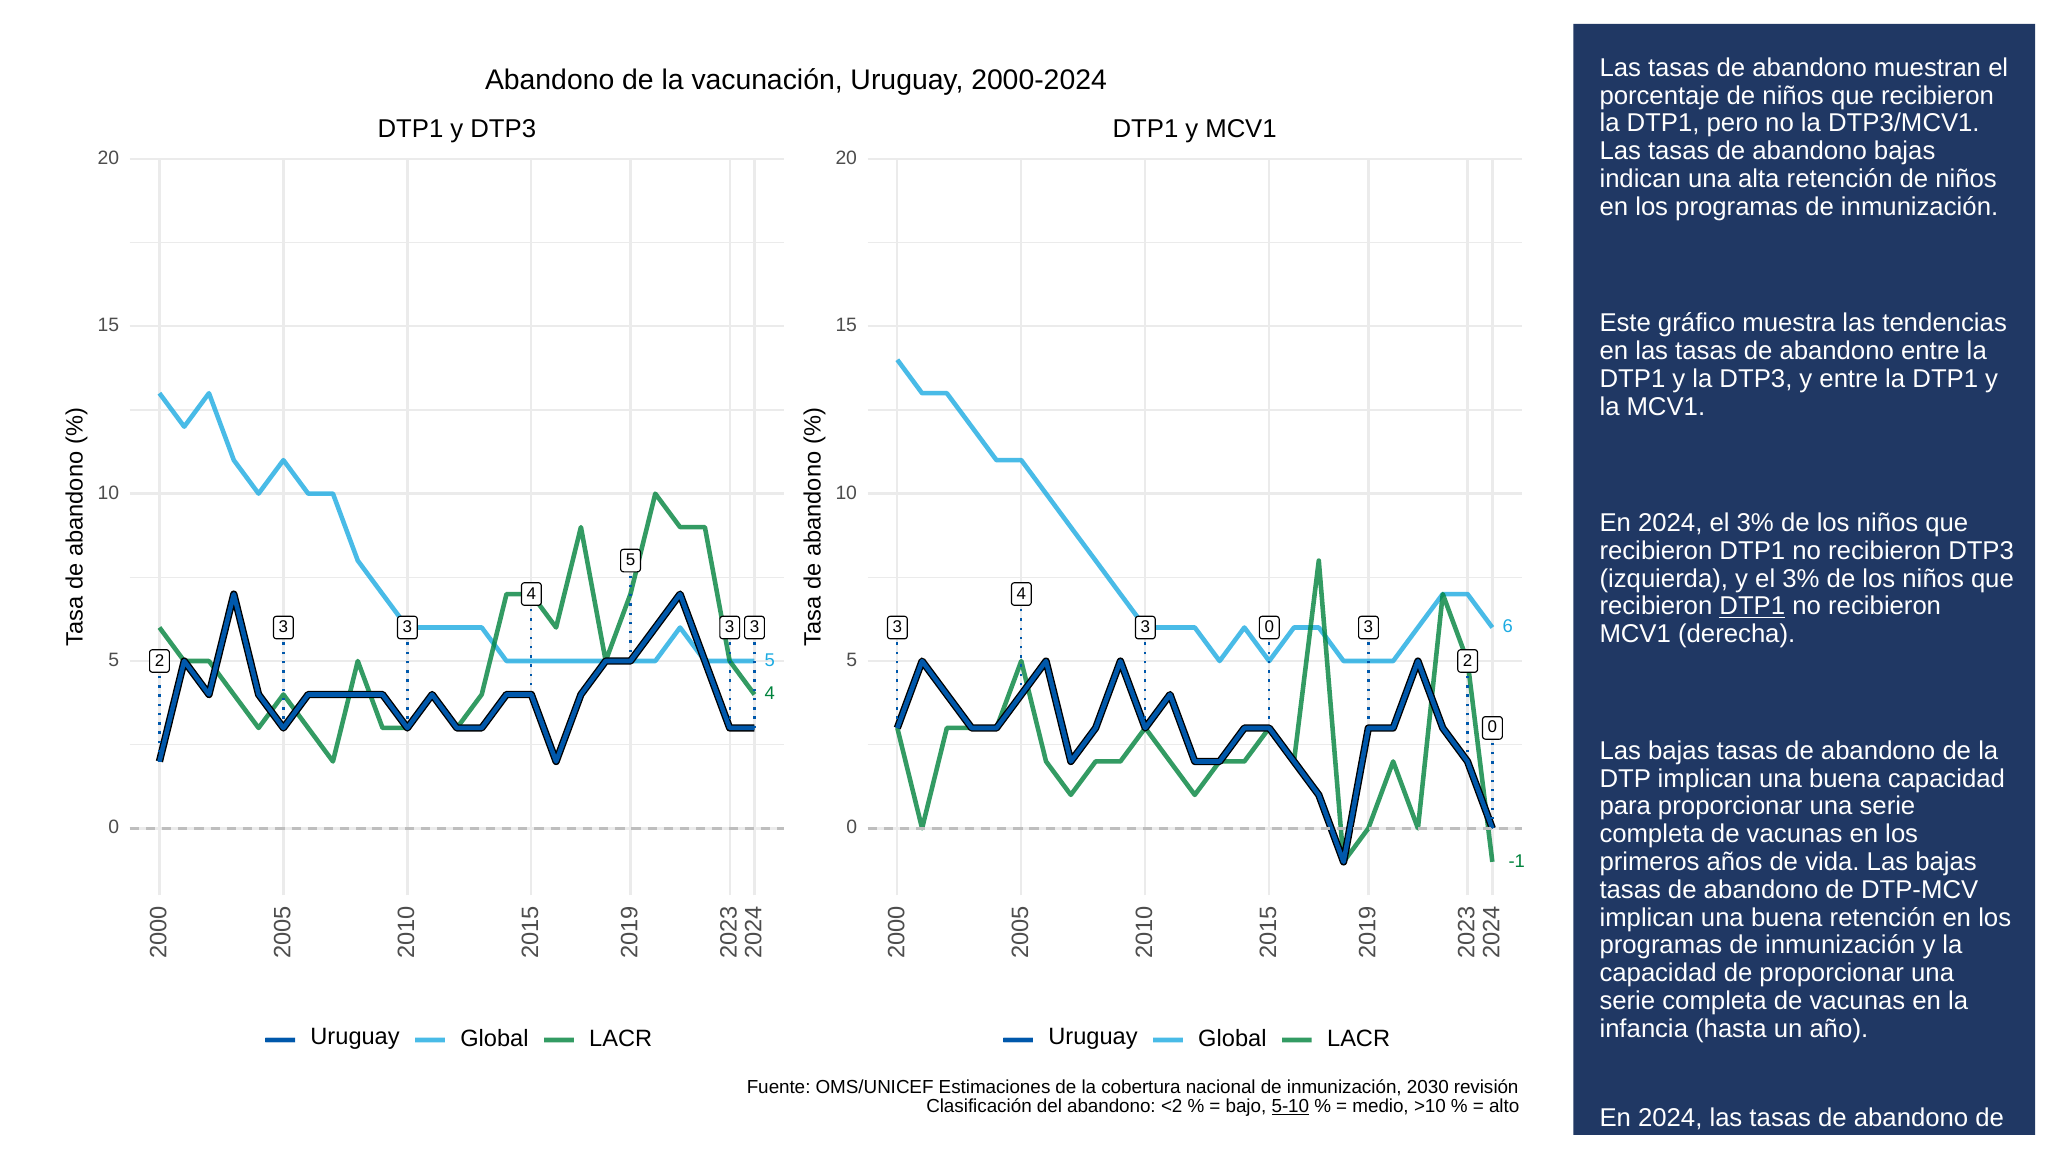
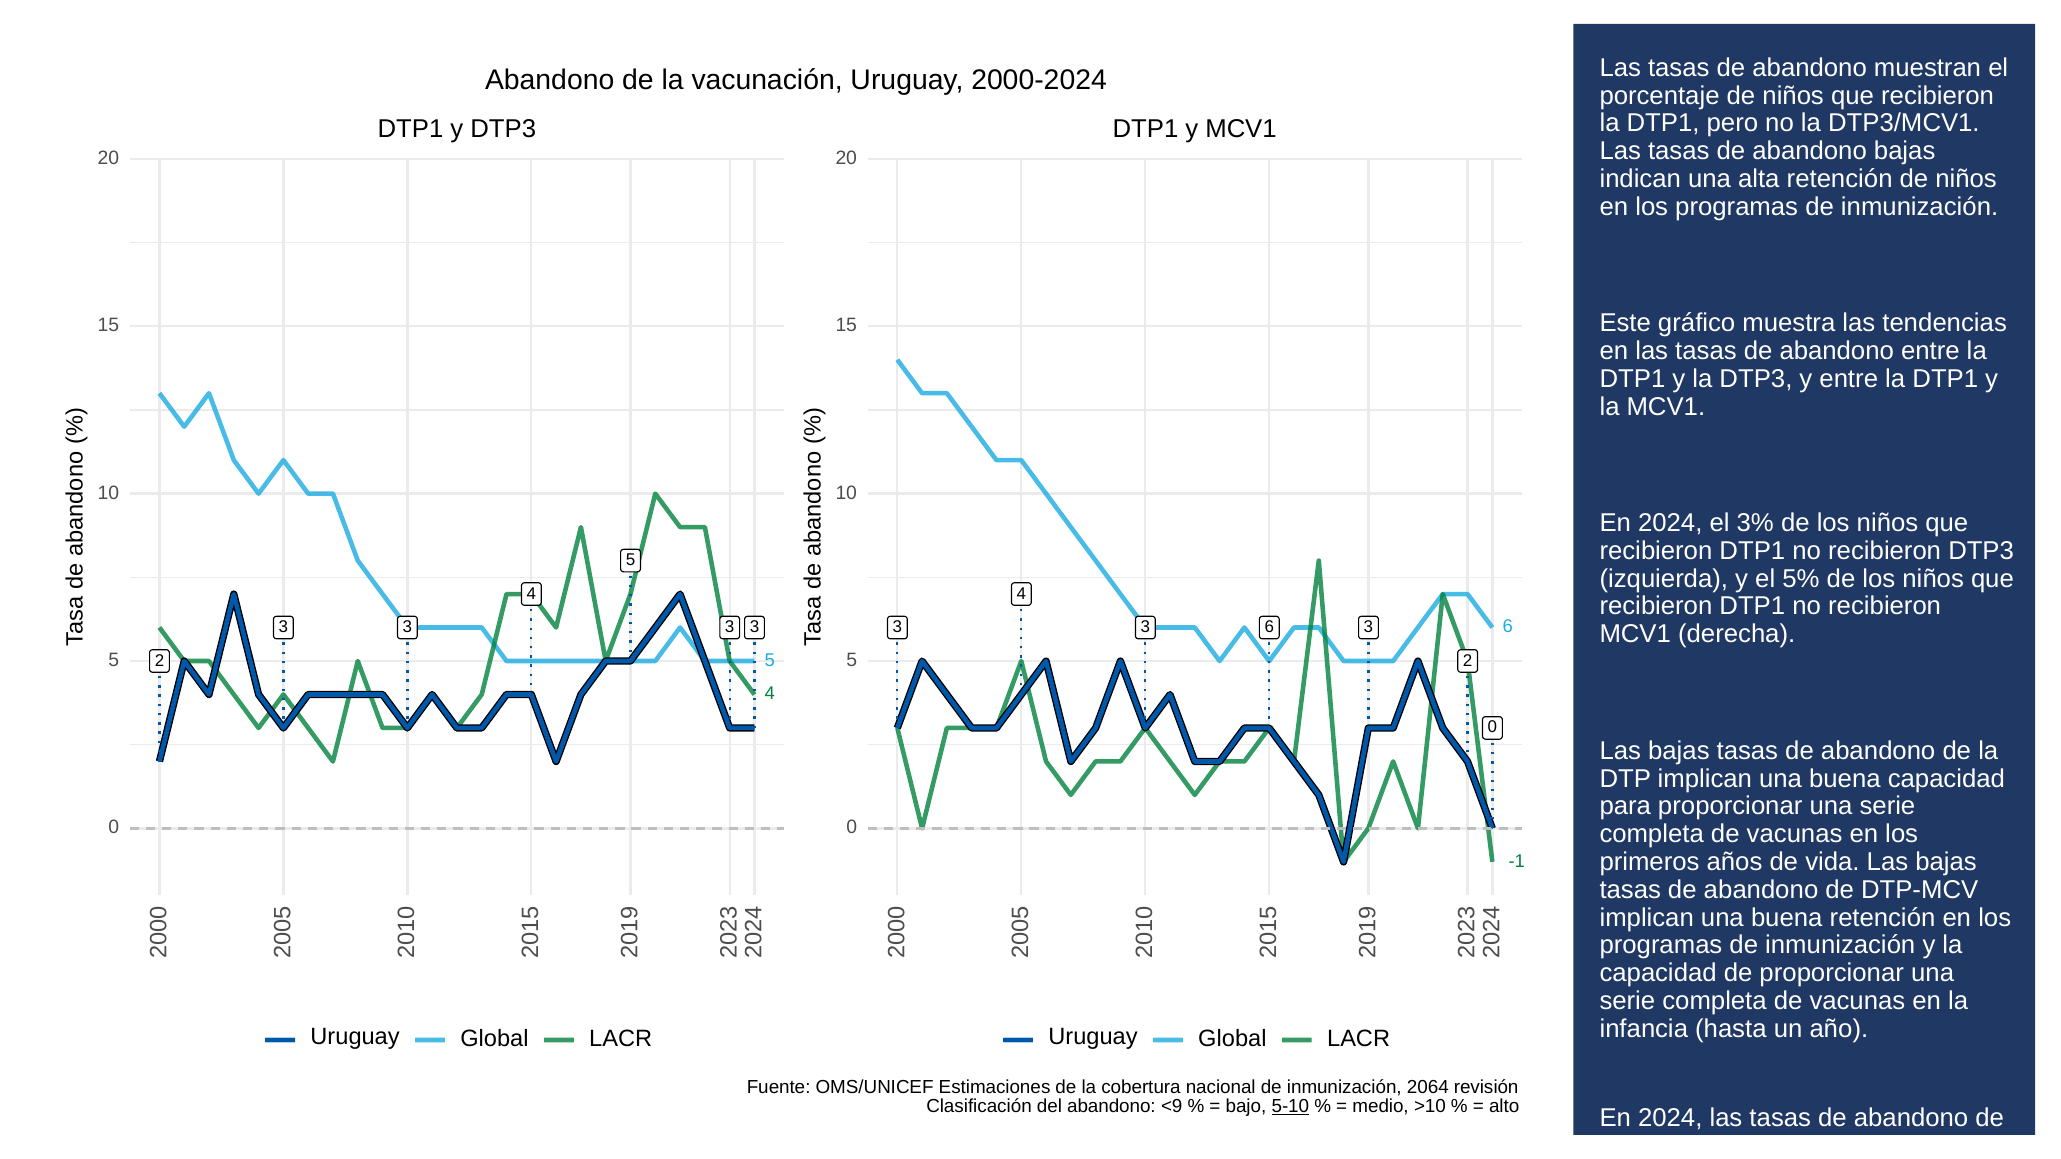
y el 3%: 3% -> 5% (1801, 579)
DTP1 underline: present -> none (1752, 607)
3 0: 0 -> 6 (1269, 627)
2030: 2030 -> 2064 (1428, 1087)
<2: <2 -> <9 (1172, 1107)
